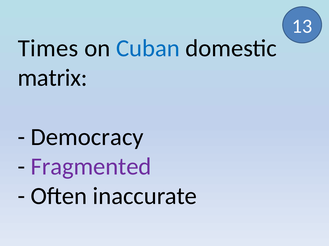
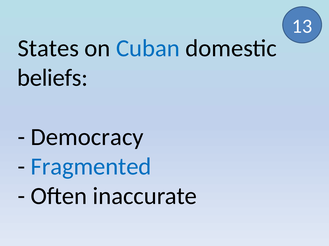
Times: Times -> States (48, 48)
matrix: matrix -> beliefs (52, 78)
Fragmented colour: purple -> blue (91, 167)
